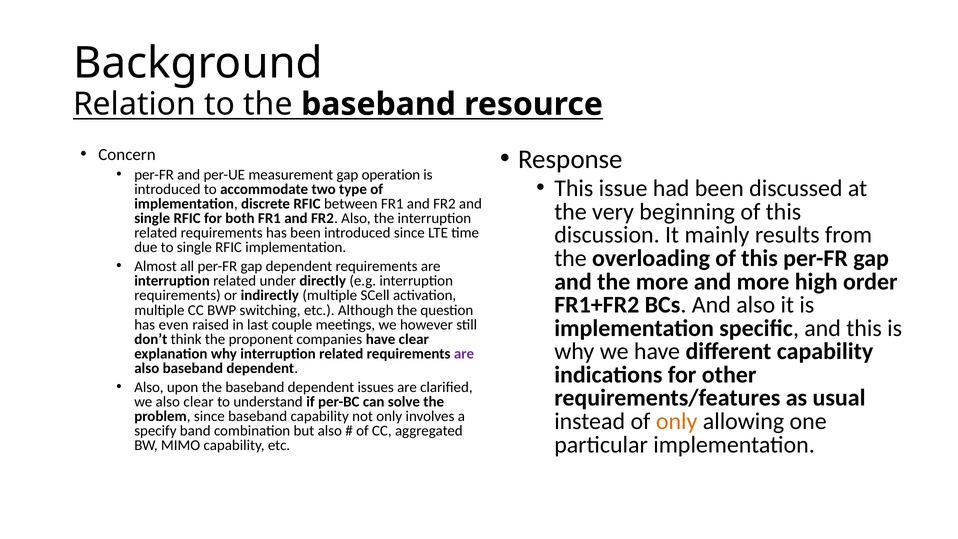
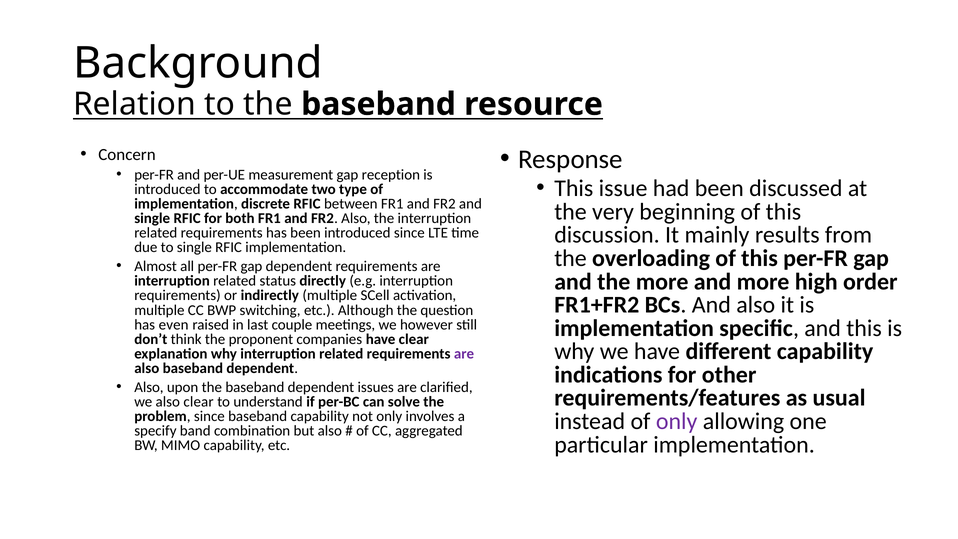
operation: operation -> reception (391, 175)
under: under -> status (278, 281)
only colour: orange -> purple (677, 421)
